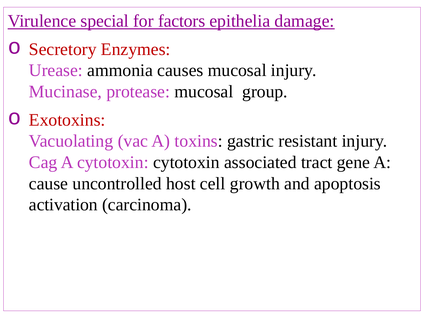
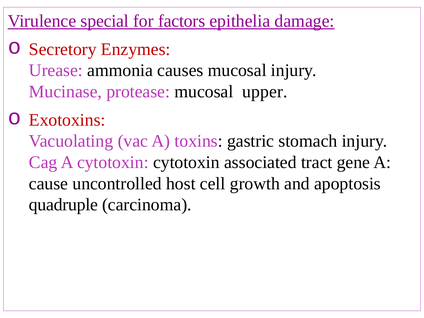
group: group -> upper (265, 92)
resistant: resistant -> stomach (308, 141)
activation: activation -> quadruple (63, 205)
